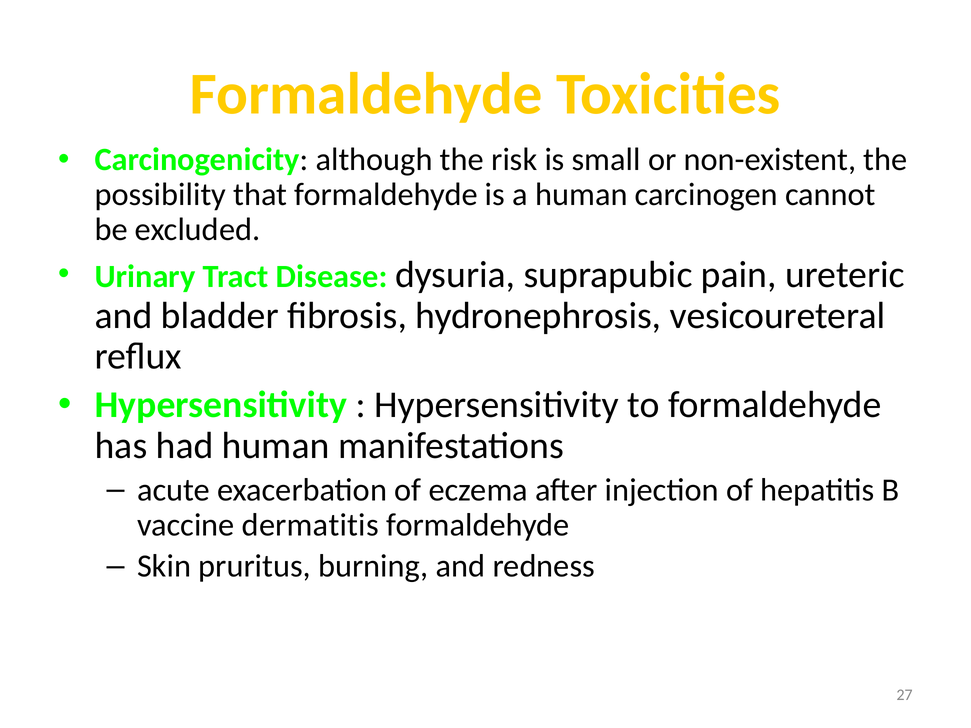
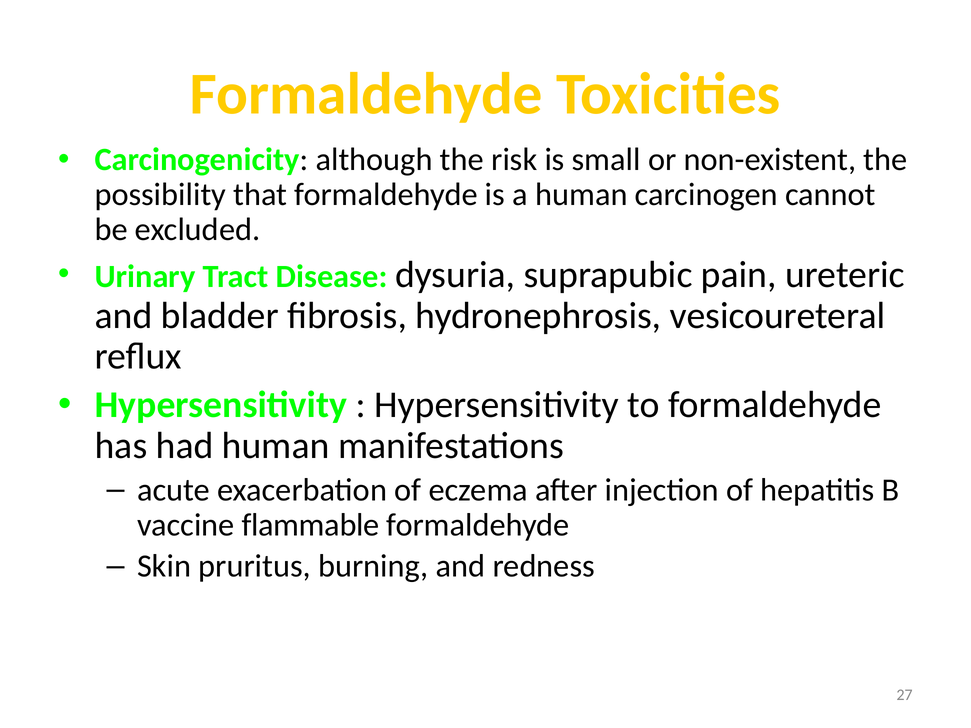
dermatitis: dermatitis -> flammable (311, 525)
